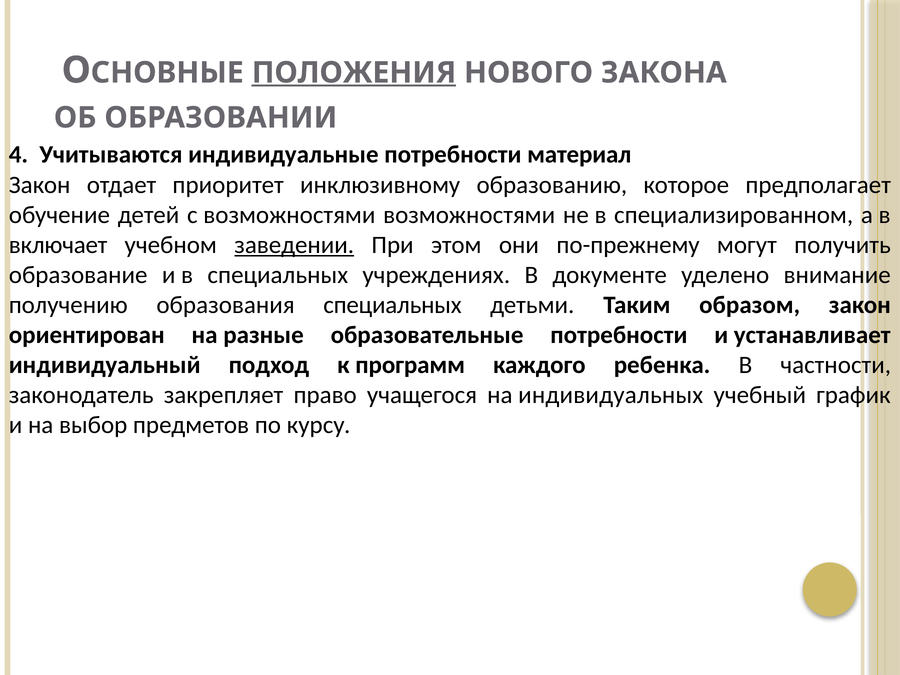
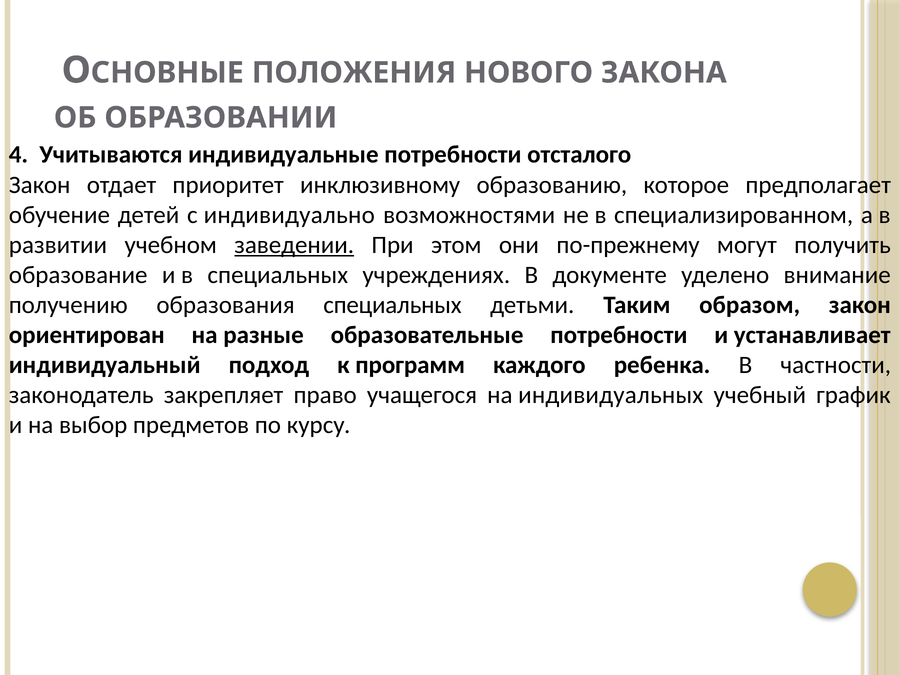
ПОЛОЖЕНИЯ underline: present -> none (354, 73)
материал: материал -> отсталого (579, 155)
с возможностями: возможностями -> индивидуально (289, 215)
включает: включает -> развитии (58, 245)
